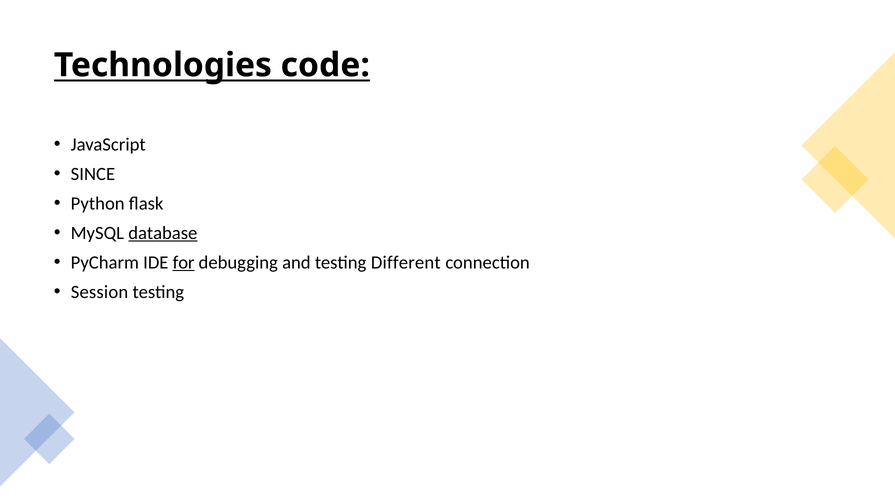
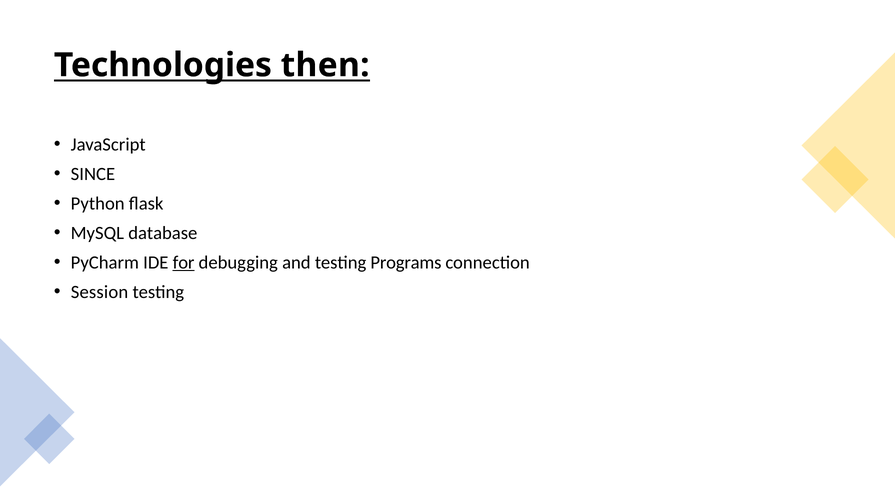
code: code -> then (325, 65)
database underline: present -> none (163, 233)
Different: Different -> Programs (406, 262)
